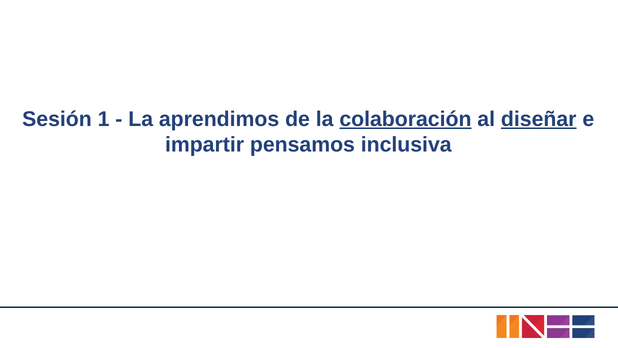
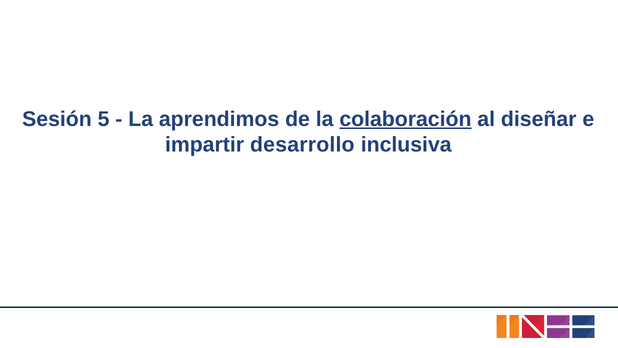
1: 1 -> 5 (104, 119)
diseñar underline: present -> none (539, 119)
pensamos: pensamos -> desarrollo (302, 145)
